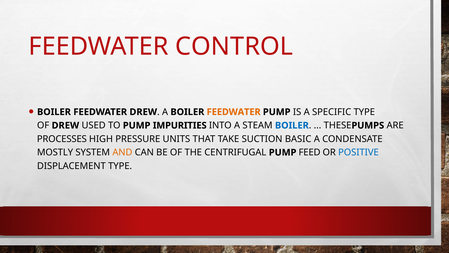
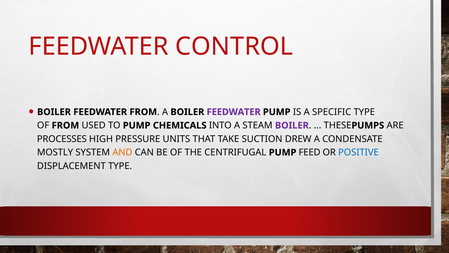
FEEDWATER DREW: DREW -> FROM (143, 112)
FEEDWATER colour: orange -> purple (234, 112)
OF DREW: DREW -> FROM (65, 125)
IMPURITIES: IMPURITIES -> CHEMICALS (180, 125)
BOILER colour: blue -> purple (292, 125)
BASIC: BASIC -> DREW (298, 139)
